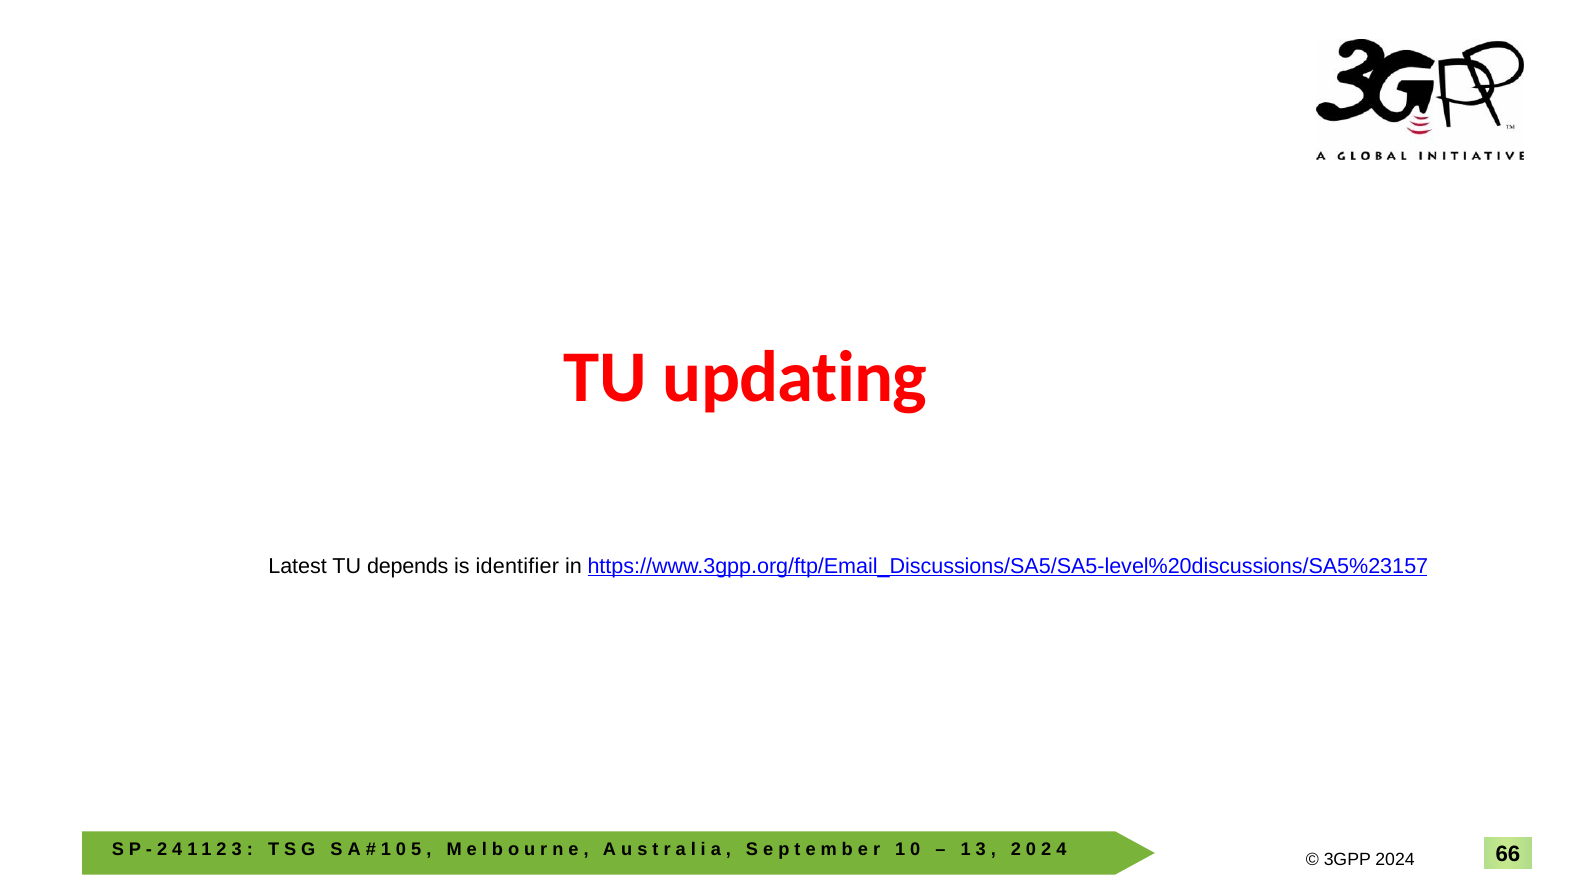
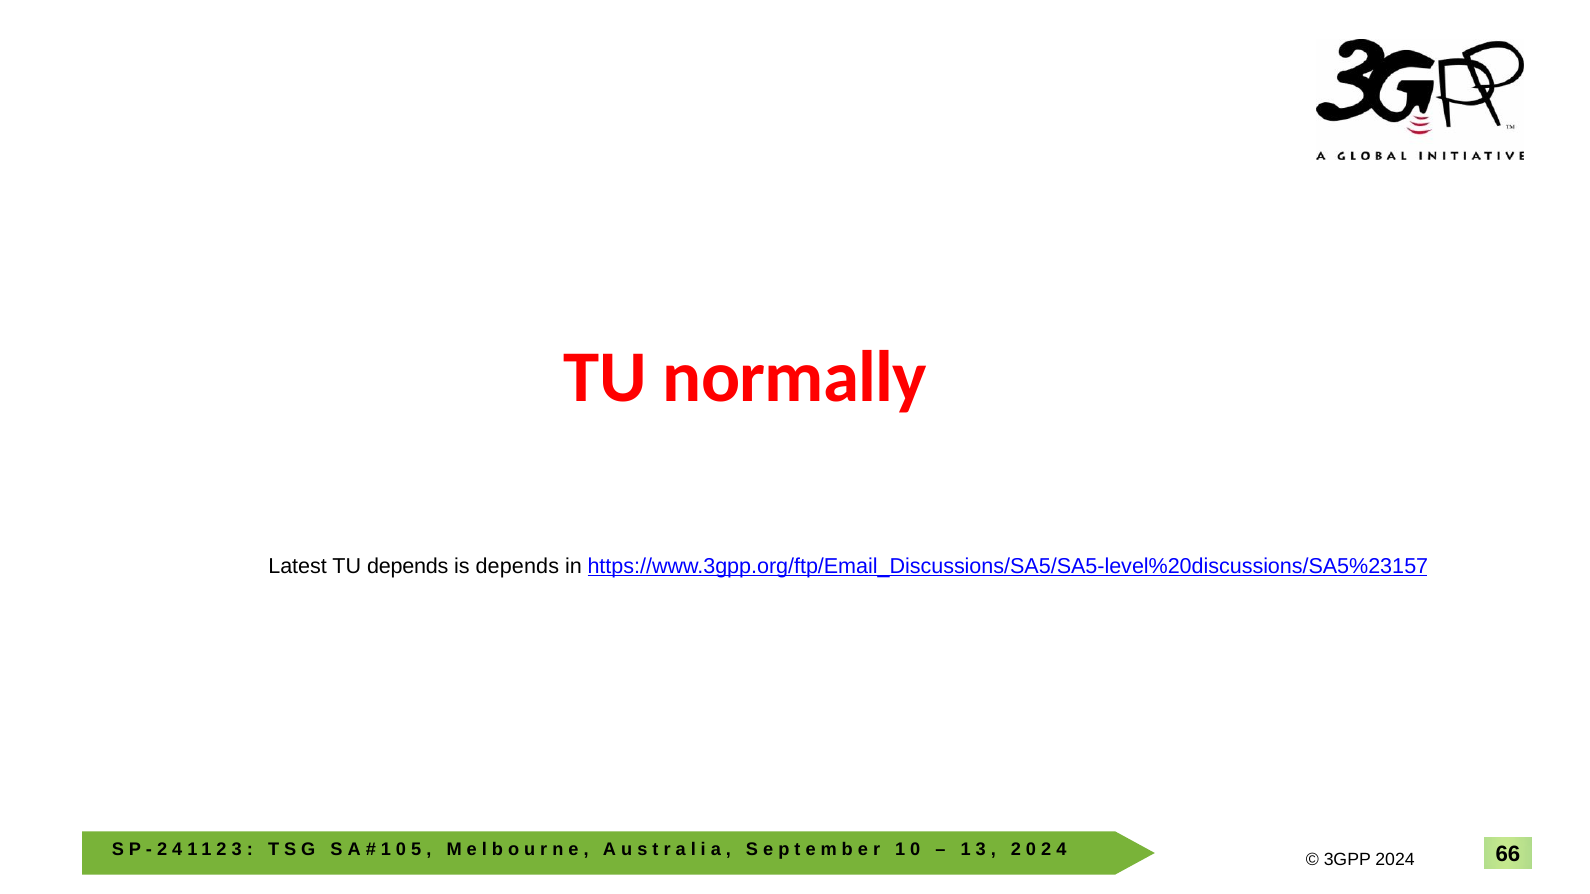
updating: updating -> normally (795, 378)
is identifier: identifier -> depends (517, 566)
